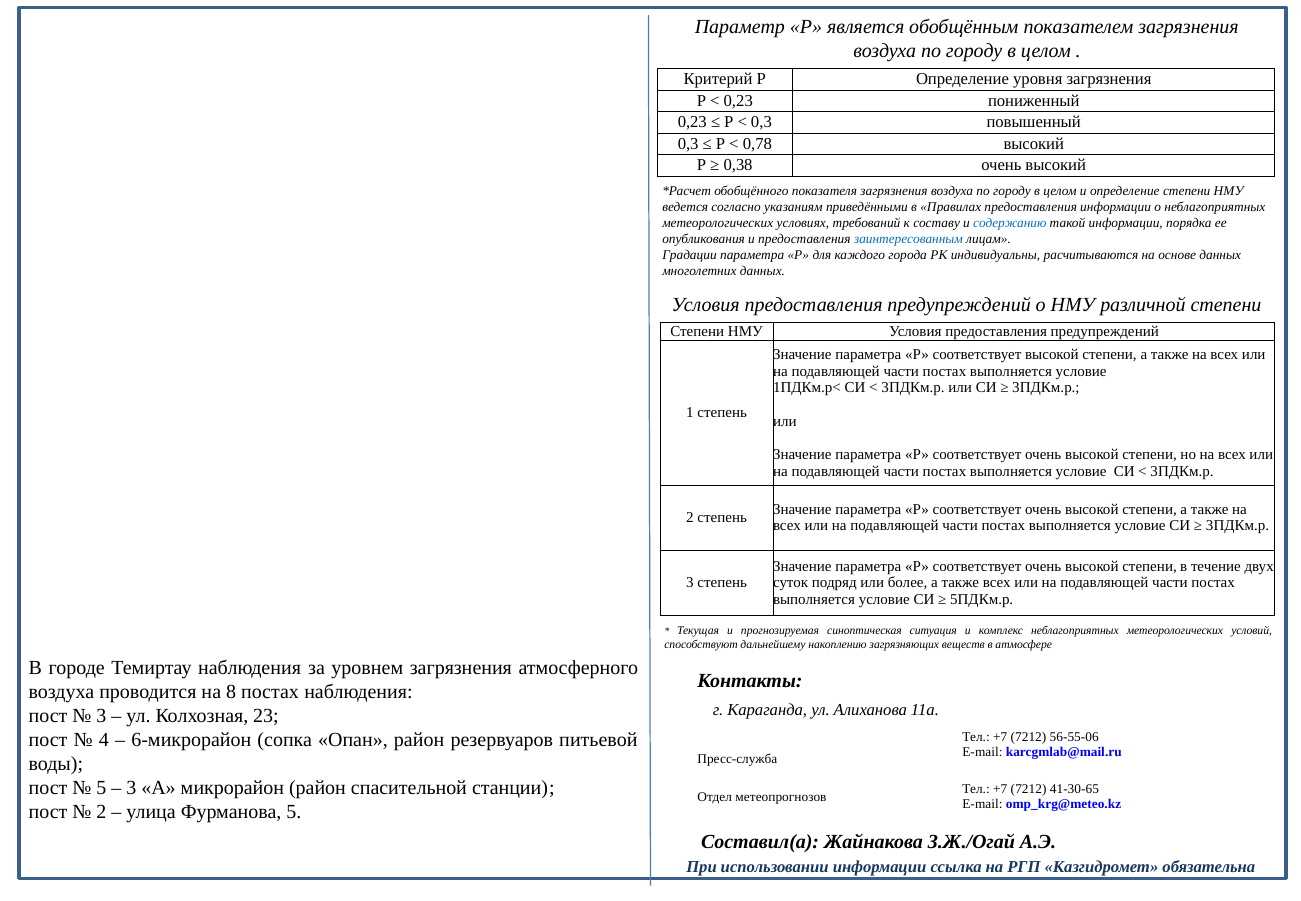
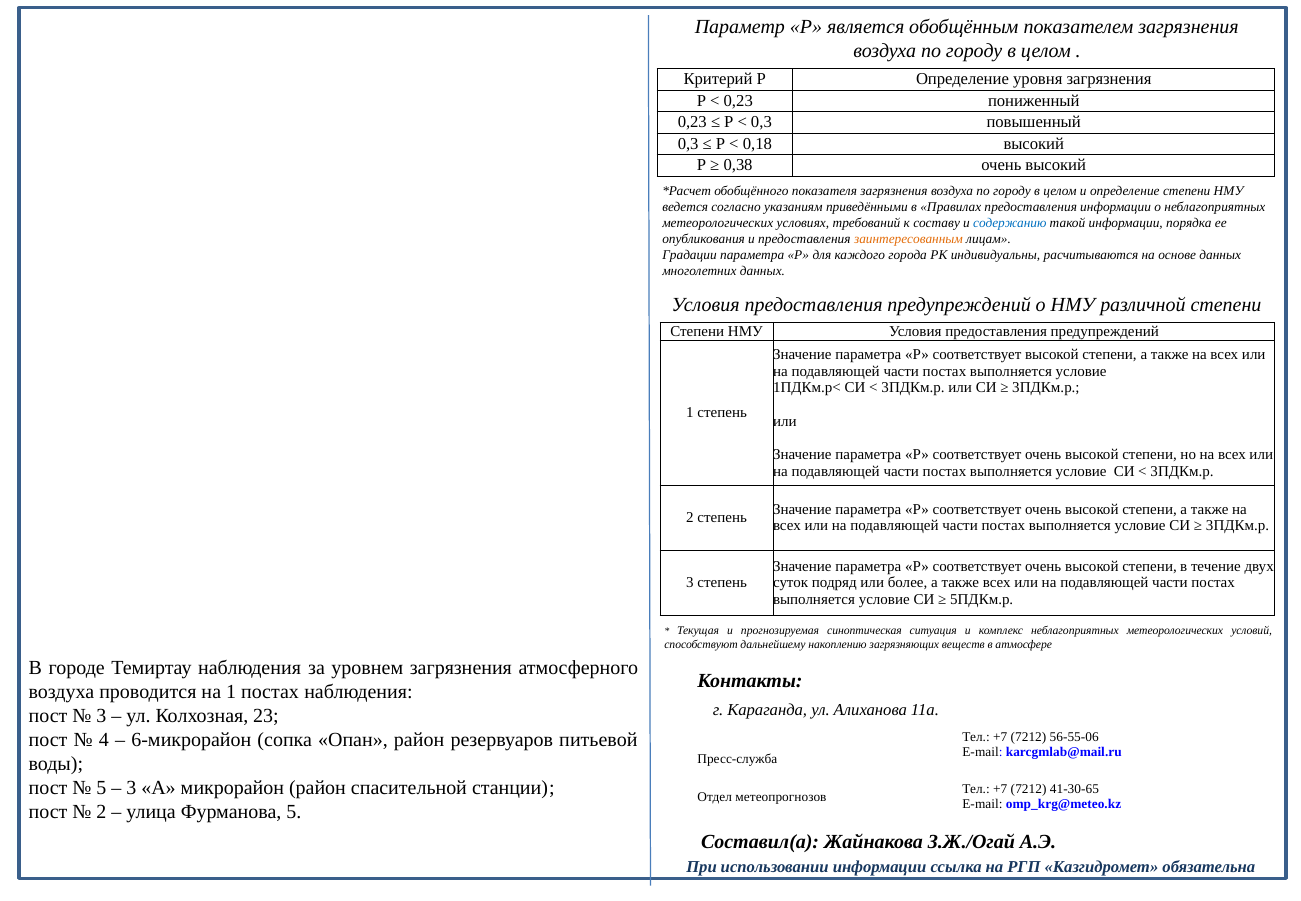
0,78: 0,78 -> 0,18 (757, 144)
заинтересованным colour: blue -> orange (908, 239)
на 8: 8 -> 1 (231, 691)
